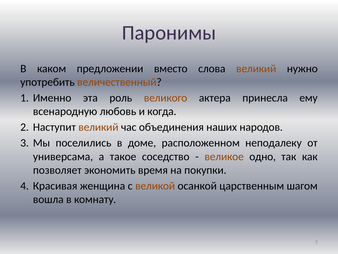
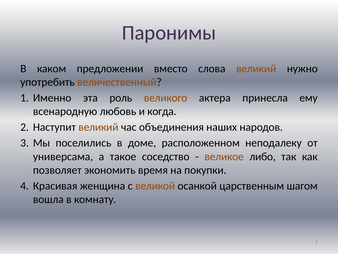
одно: одно -> либо (263, 156)
